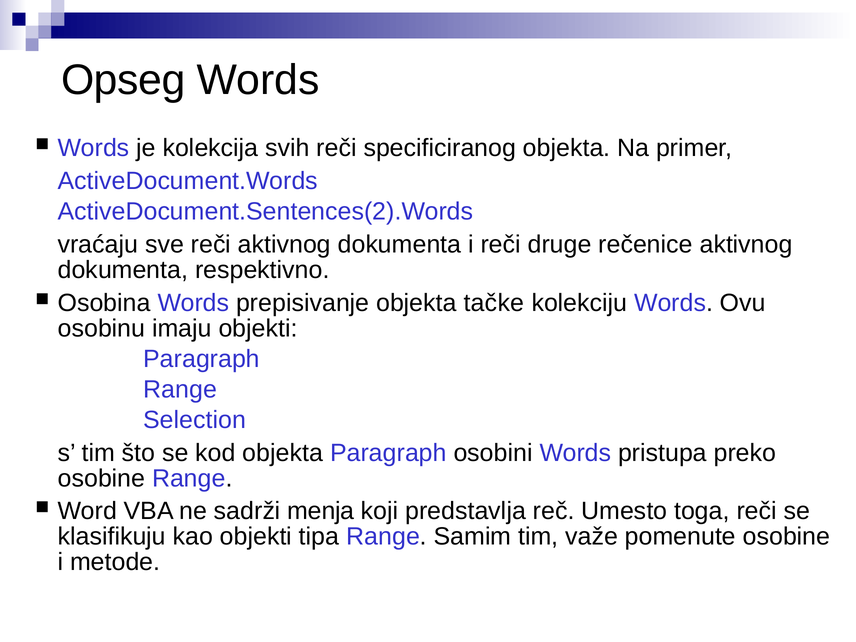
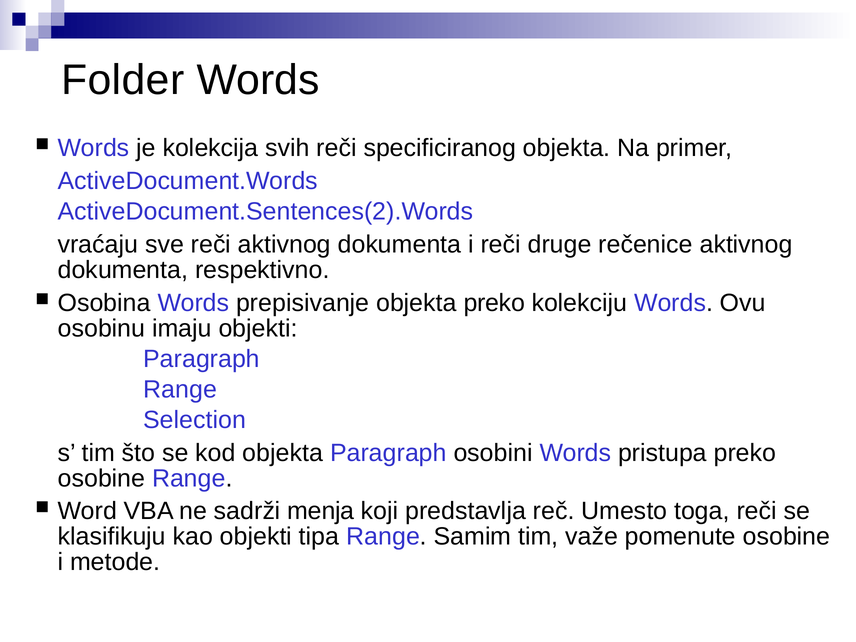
Opseg: Opseg -> Folder (123, 80)
objekta tačke: tačke -> preko (494, 303)
